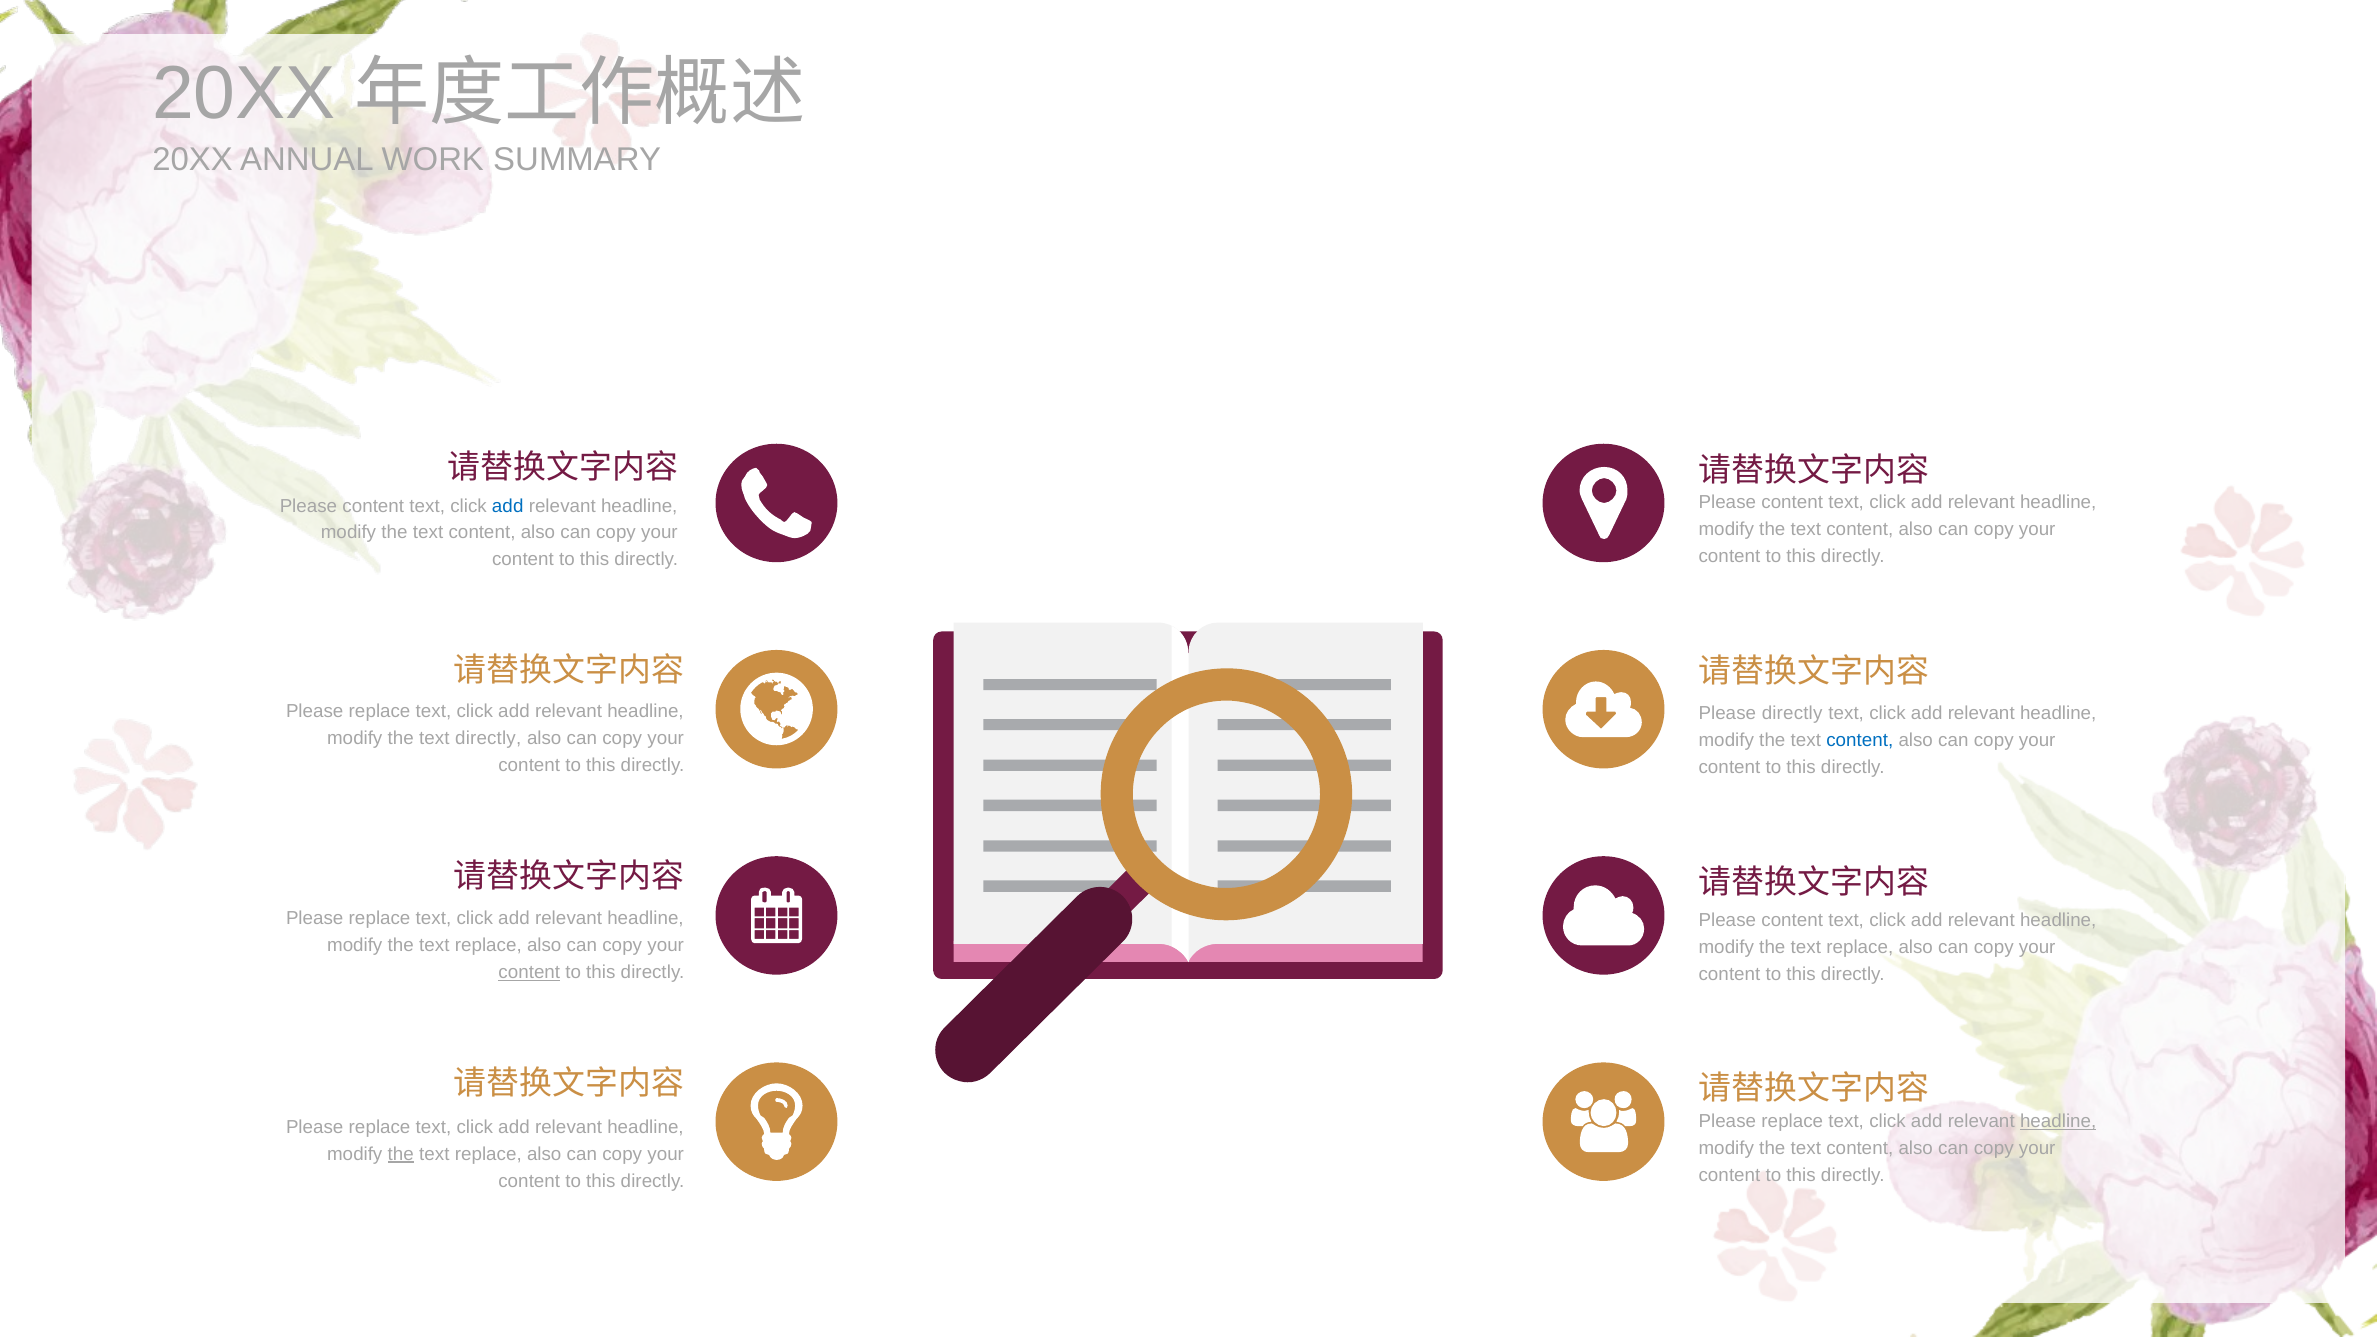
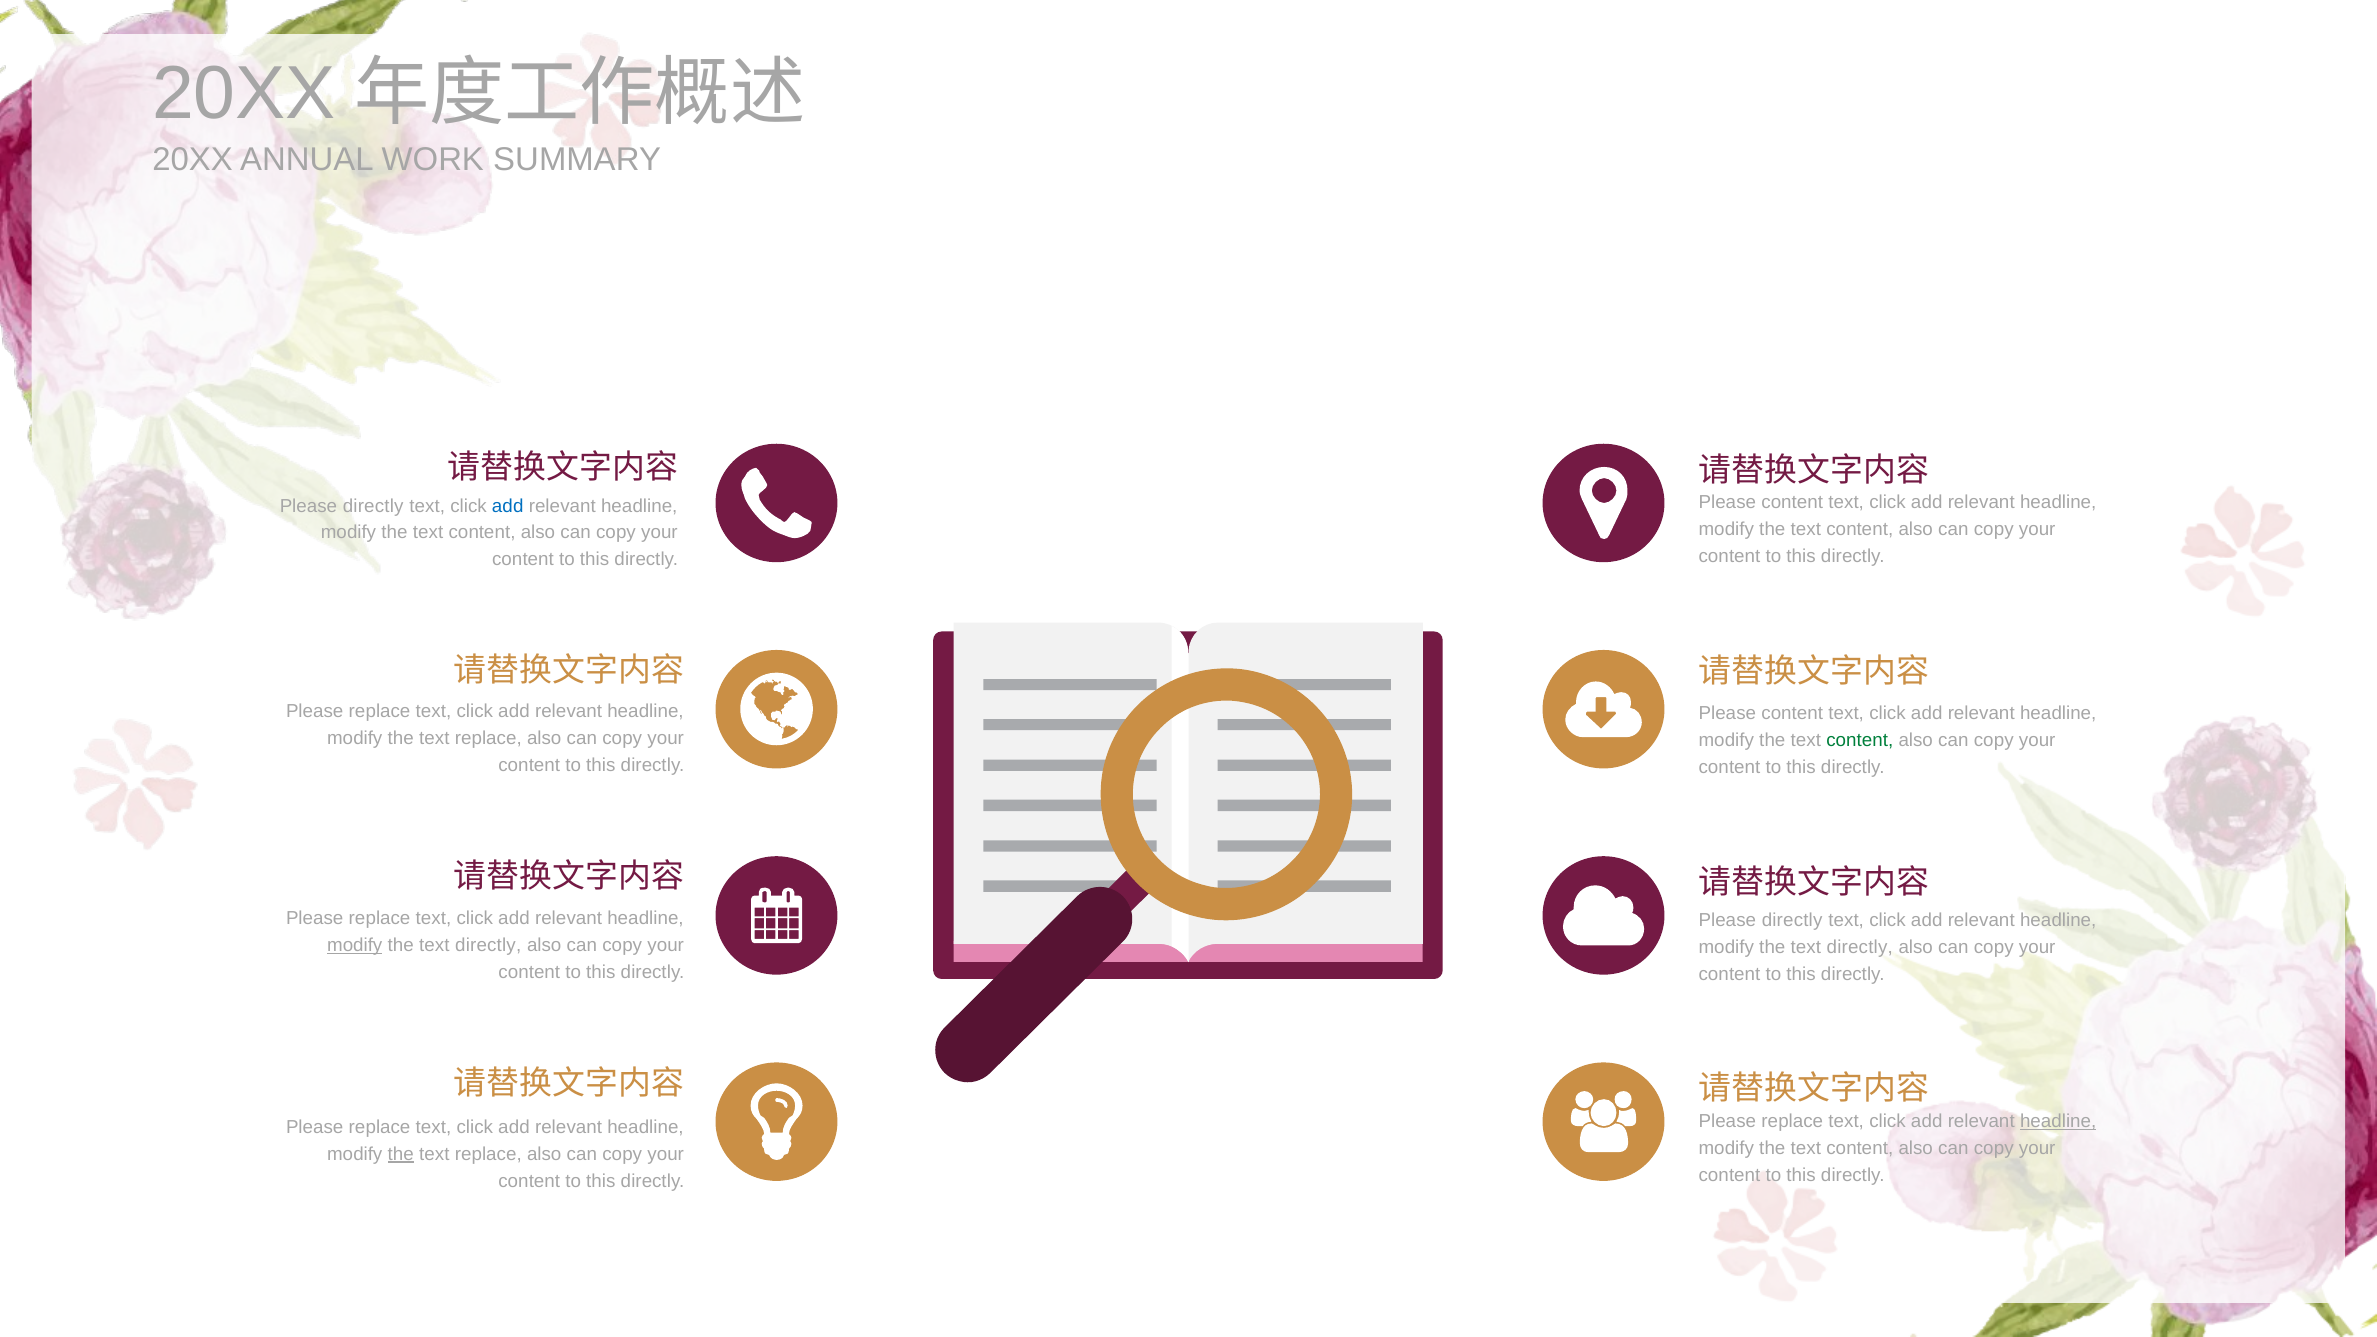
content: content -> directly (373, 506)
directly: directly -> content (1792, 714)
directly: directly -> replace (488, 738)
content colour: blue -> green (1860, 741)
content: content -> directly (1792, 920)
modify underline: none -> present (355, 945)
replace: replace -> directly (488, 945)
replace: replace -> directly (1860, 947)
content underline: present -> none (529, 972)
